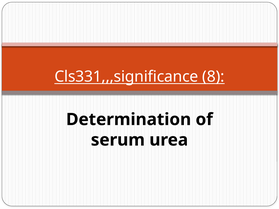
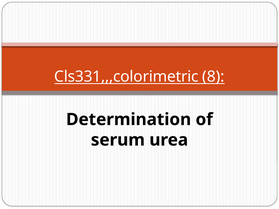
Cls331,,,significance: Cls331,,,significance -> Cls331,,,colorimetric (126, 77)
